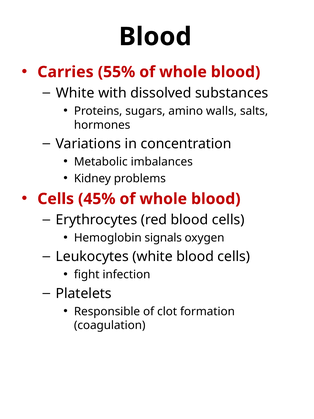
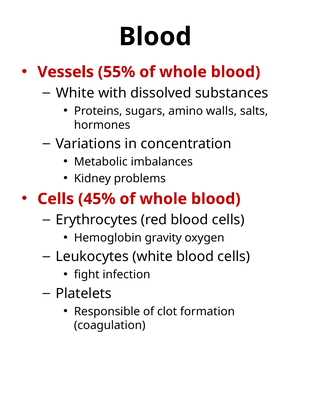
Carries: Carries -> Vessels (66, 72)
signals: signals -> gravity (163, 238)
